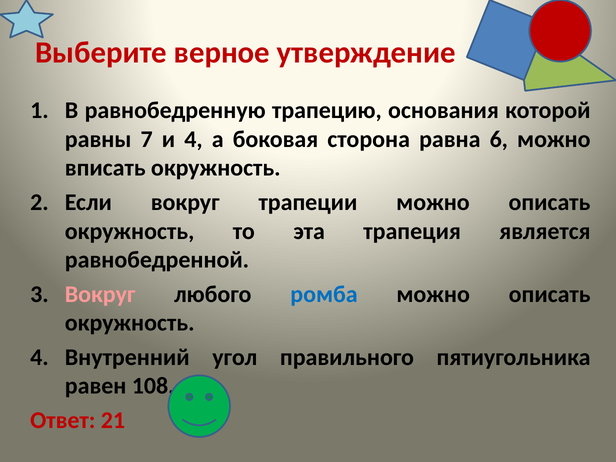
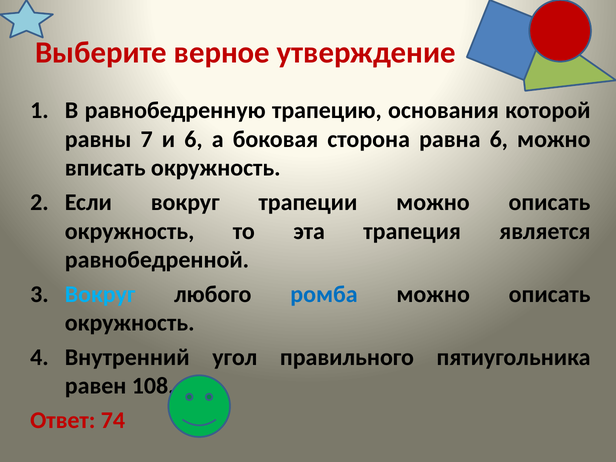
и 4: 4 -> 6 (194, 139)
Вокруг colour: pink -> light blue (100, 294)
21: 21 -> 74 (113, 420)
